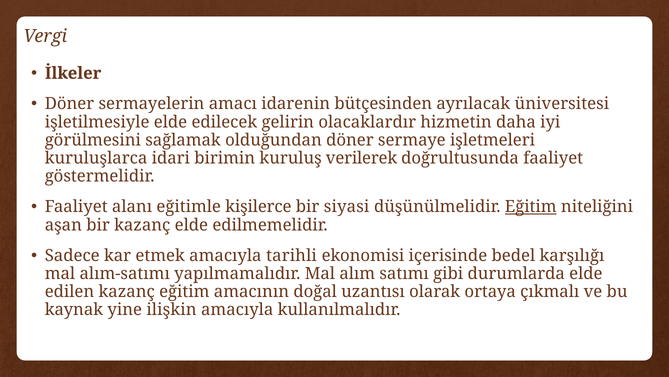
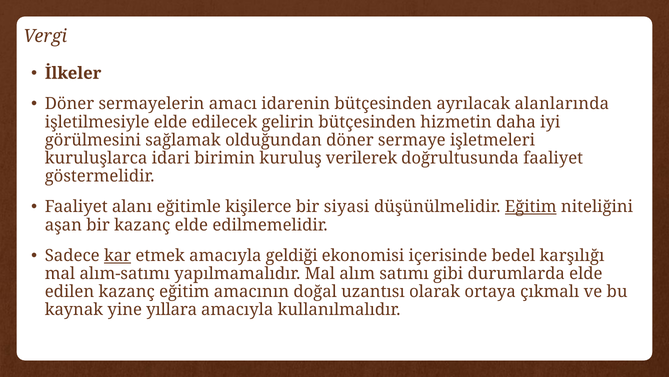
üniversitesi: üniversitesi -> alanlarında (562, 104)
gelirin olacaklardır: olacaklardır -> bütçesinden (367, 122)
kar underline: none -> present (118, 255)
tarihli: tarihli -> geldiği (292, 255)
ilişkin: ilişkin -> yıllara (172, 309)
